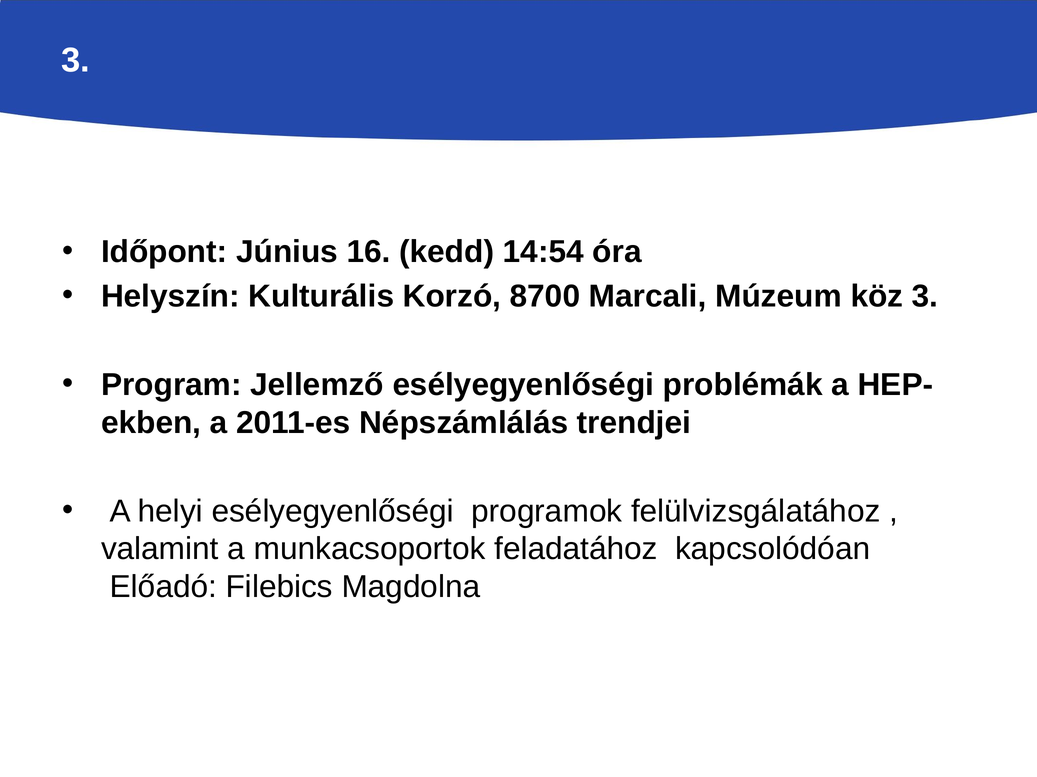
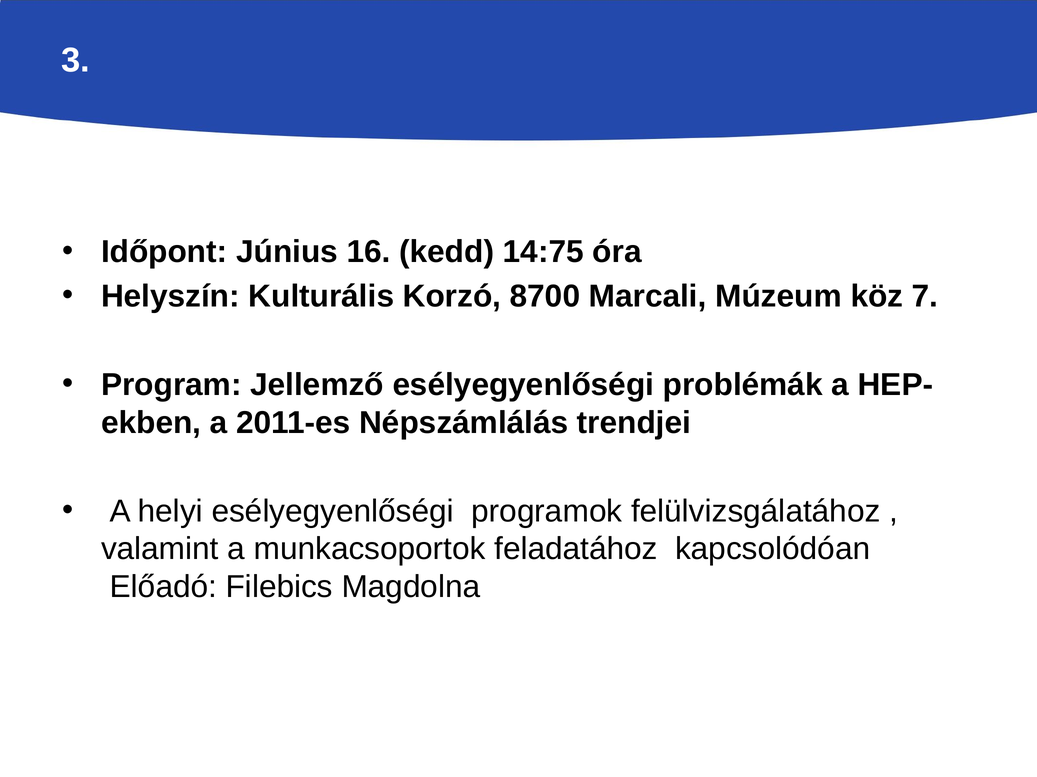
14:54: 14:54 -> 14:75 (543, 252)
köz 3: 3 -> 7 (925, 296)
